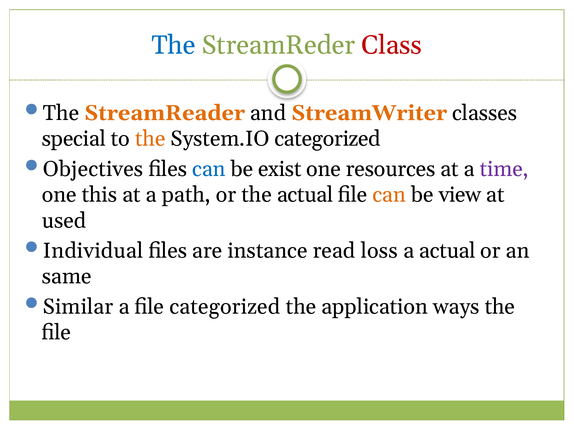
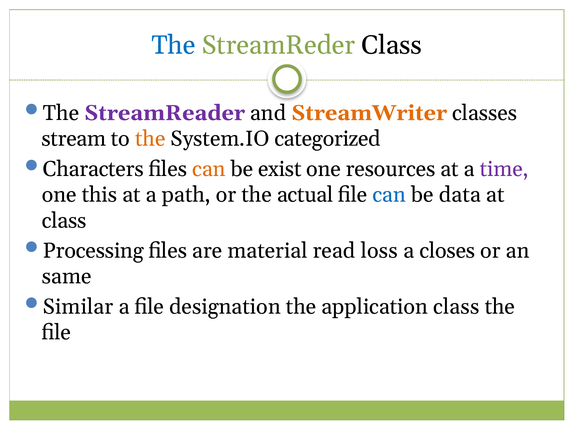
Class colour: red -> black (392, 45)
StreamReader colour: orange -> purple (165, 113)
special: special -> stream (74, 139)
Objectives: Objectives -> Characters (93, 169)
can colour: blue -> orange (209, 169)
can colour: orange -> blue (389, 195)
view: view -> data (460, 195)
used: used -> class (64, 221)
Individual: Individual -> Processing (93, 251)
instance: instance -> material (268, 251)
a actual: actual -> closes (447, 251)
file categorized: categorized -> designation (225, 307)
application ways: ways -> class (456, 307)
